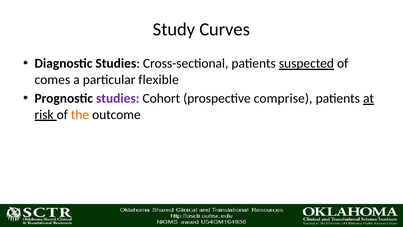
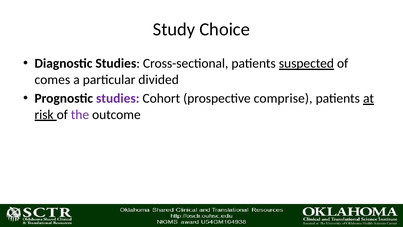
Curves: Curves -> Choice (225, 29)
flexible: flexible -> divided (159, 80)
the colour: orange -> purple (80, 114)
